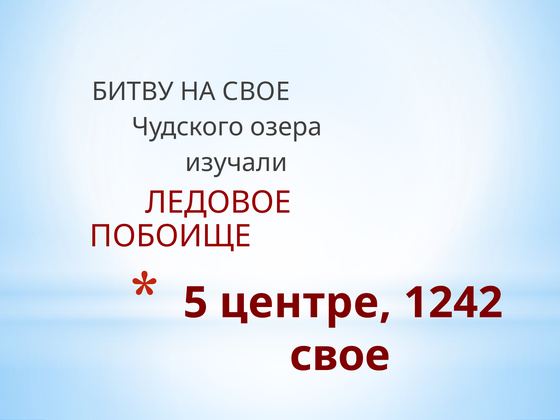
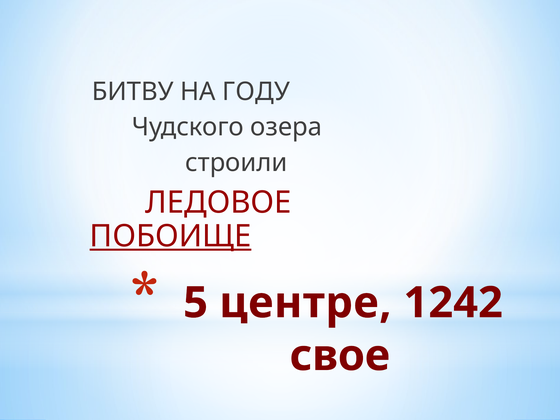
НА СВОЕ: СВОЕ -> ГОДУ (256, 92)
изучали: изучали -> строили (236, 163)
ПОБОИЩЕ underline: none -> present (170, 236)
